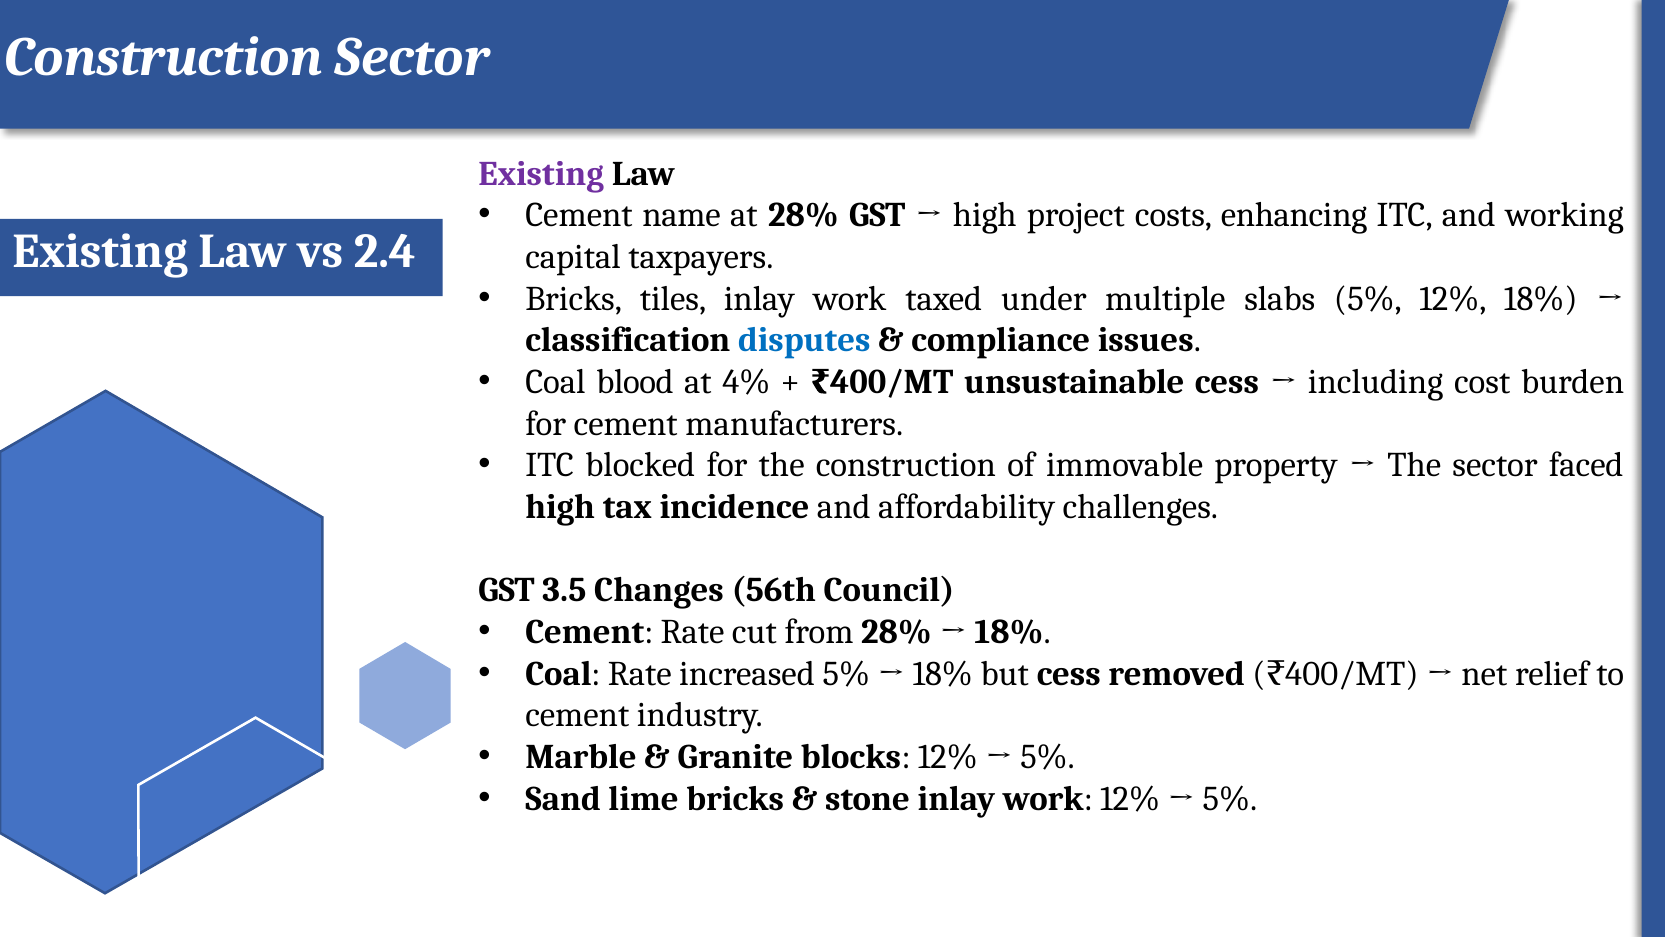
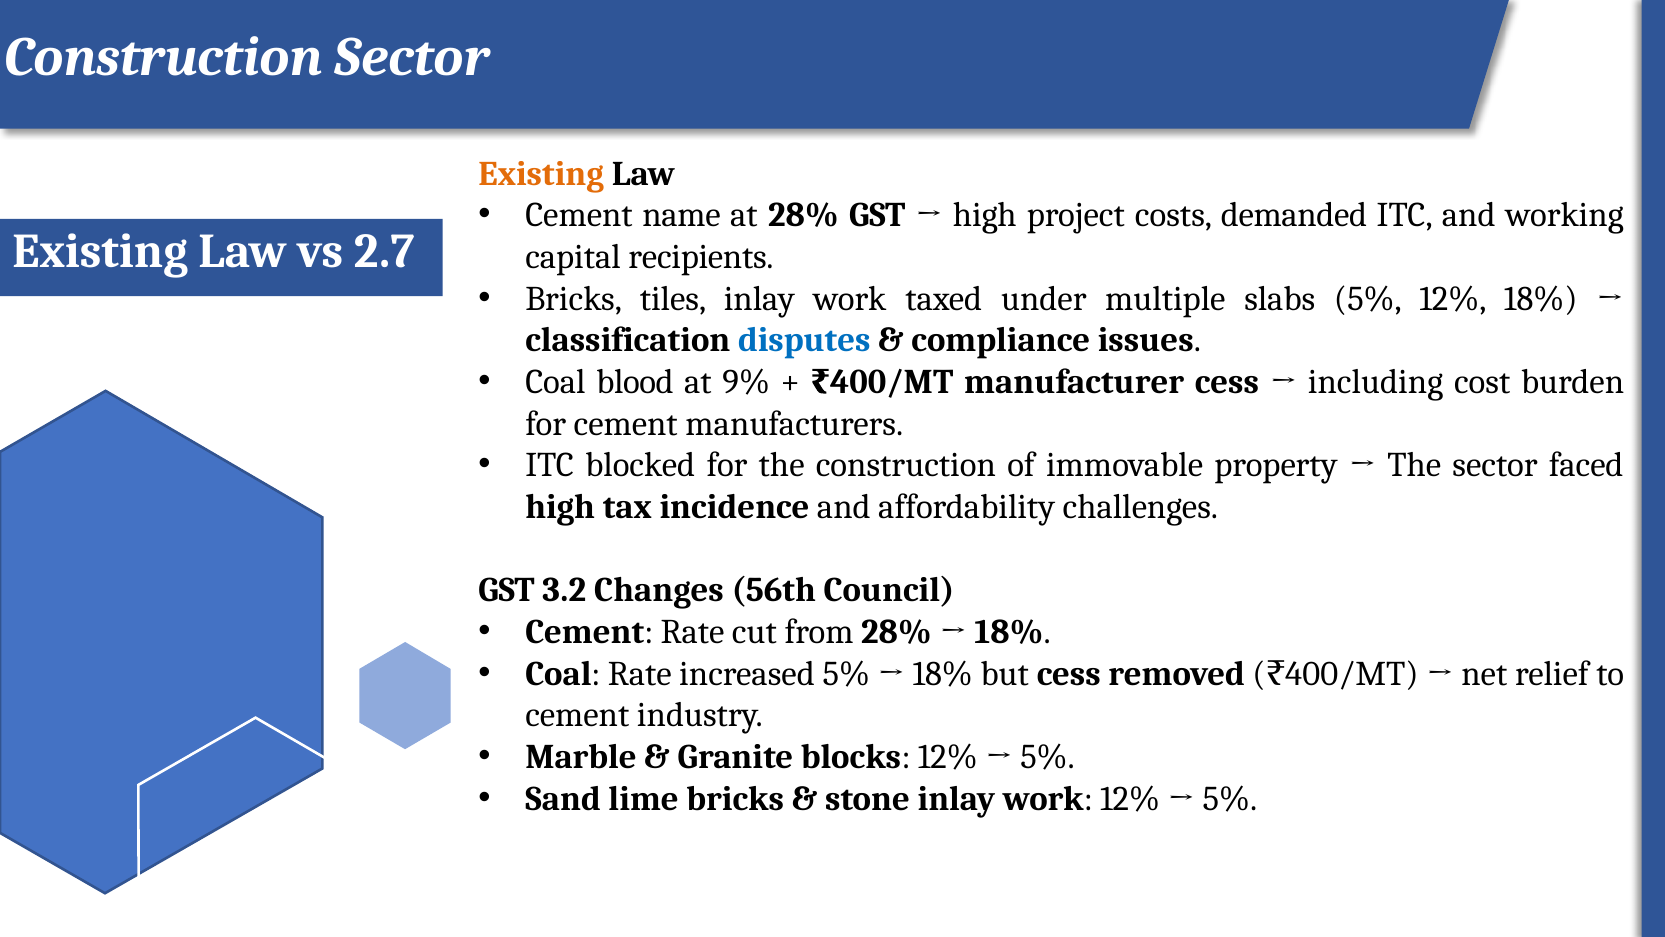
Existing colour: purple -> orange (541, 174)
enhancing: enhancing -> demanded (1294, 215)
2.4: 2.4 -> 2.7 (384, 251)
taxpayers: taxpayers -> recipients (701, 257)
4%: 4% -> 9% (746, 382)
unsustainable: unsustainable -> manufacturer (1074, 382)
3.5: 3.5 -> 3.2 (564, 590)
